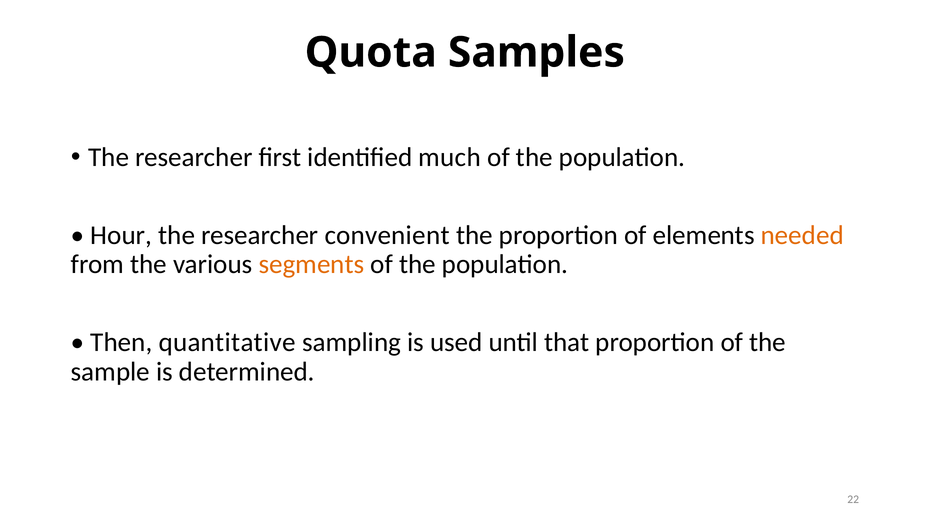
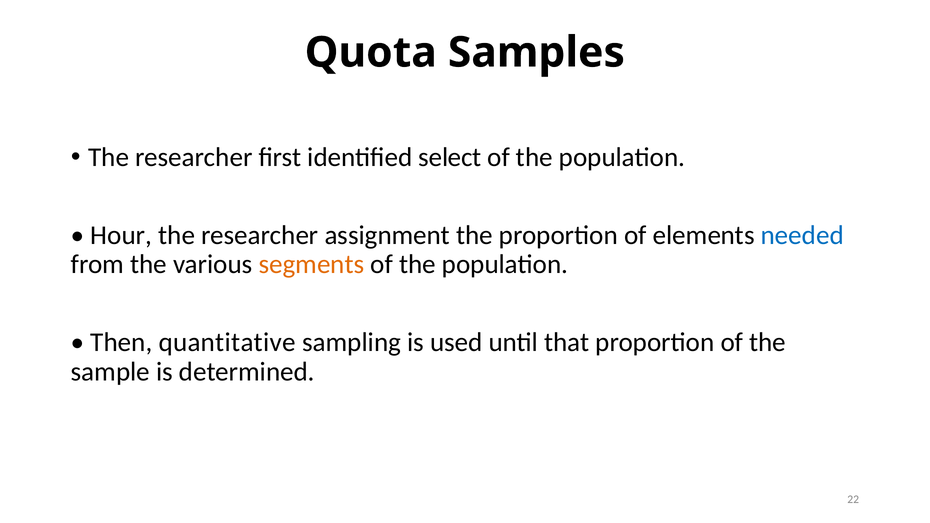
much: much -> select (450, 157)
convenient: convenient -> assignment (387, 235)
needed colour: orange -> blue (802, 235)
